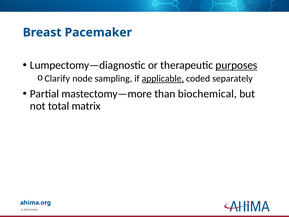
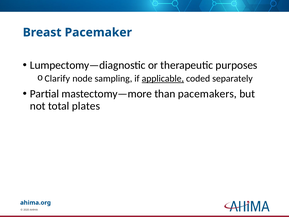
purposes underline: present -> none (236, 65)
biochemical: biochemical -> pacemakers (207, 94)
matrix: matrix -> plates (86, 106)
